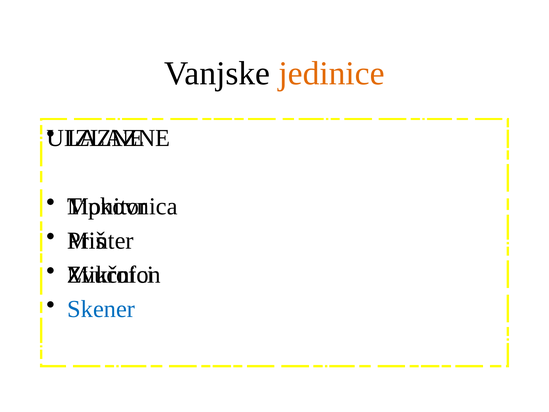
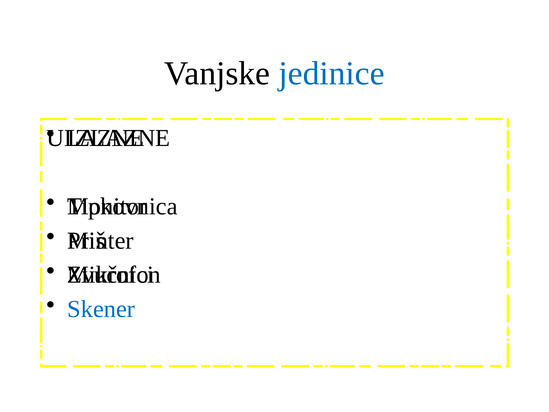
jedinice colour: orange -> blue (332, 73)
